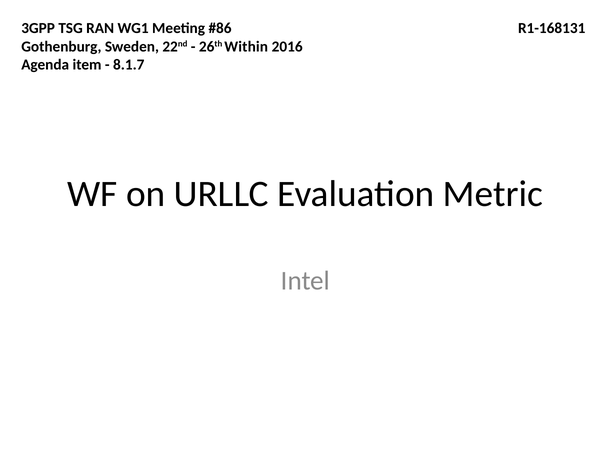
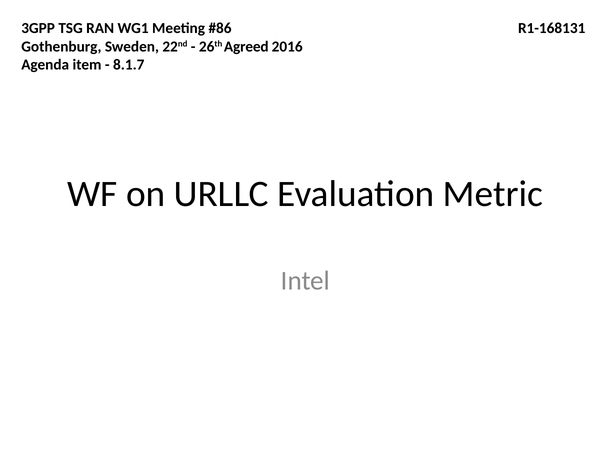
Within: Within -> Agreed (246, 47)
